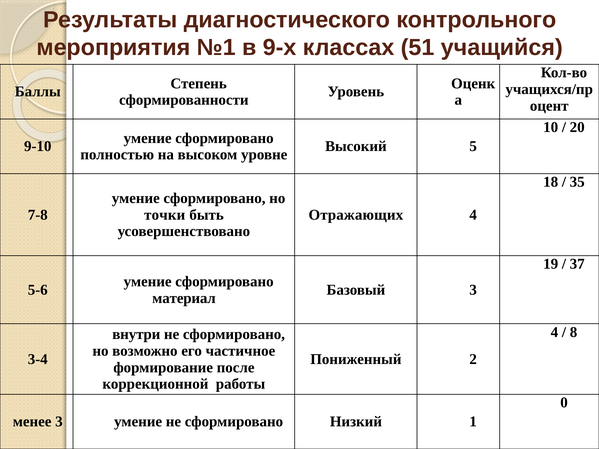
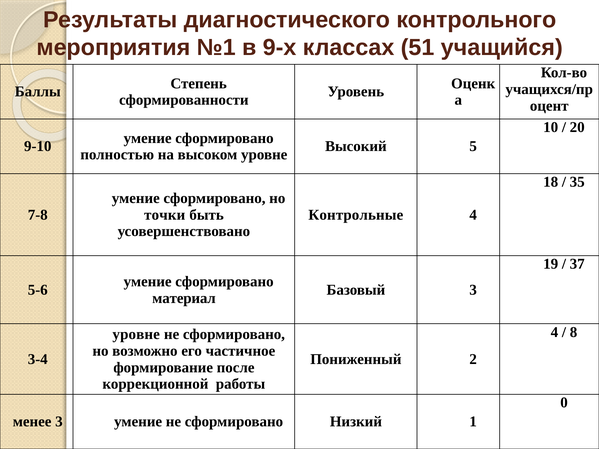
Отражающих: Отражающих -> Контрольные (356, 215)
внутри: внутри -> уровне (136, 334)
